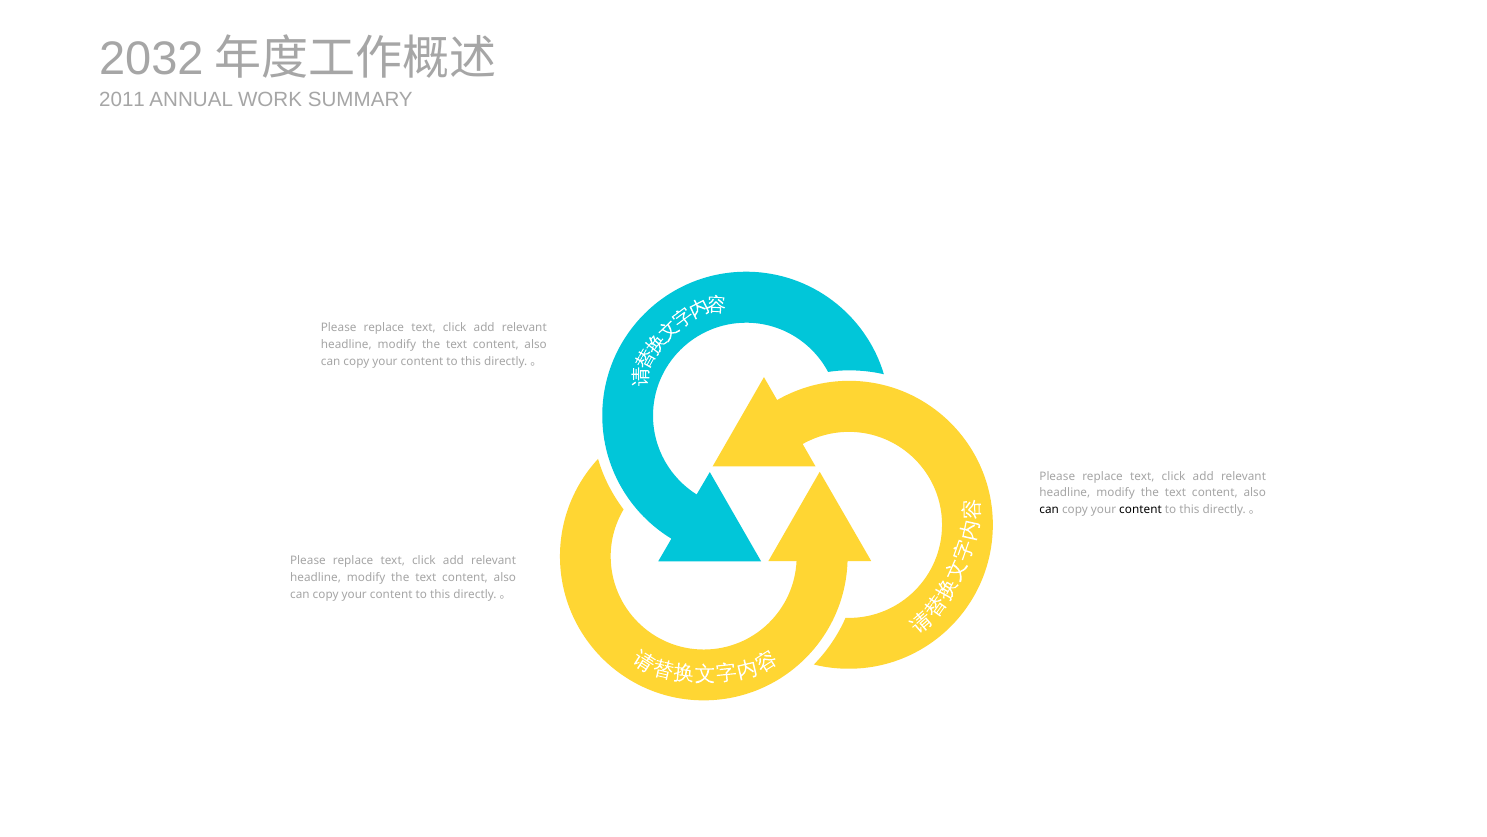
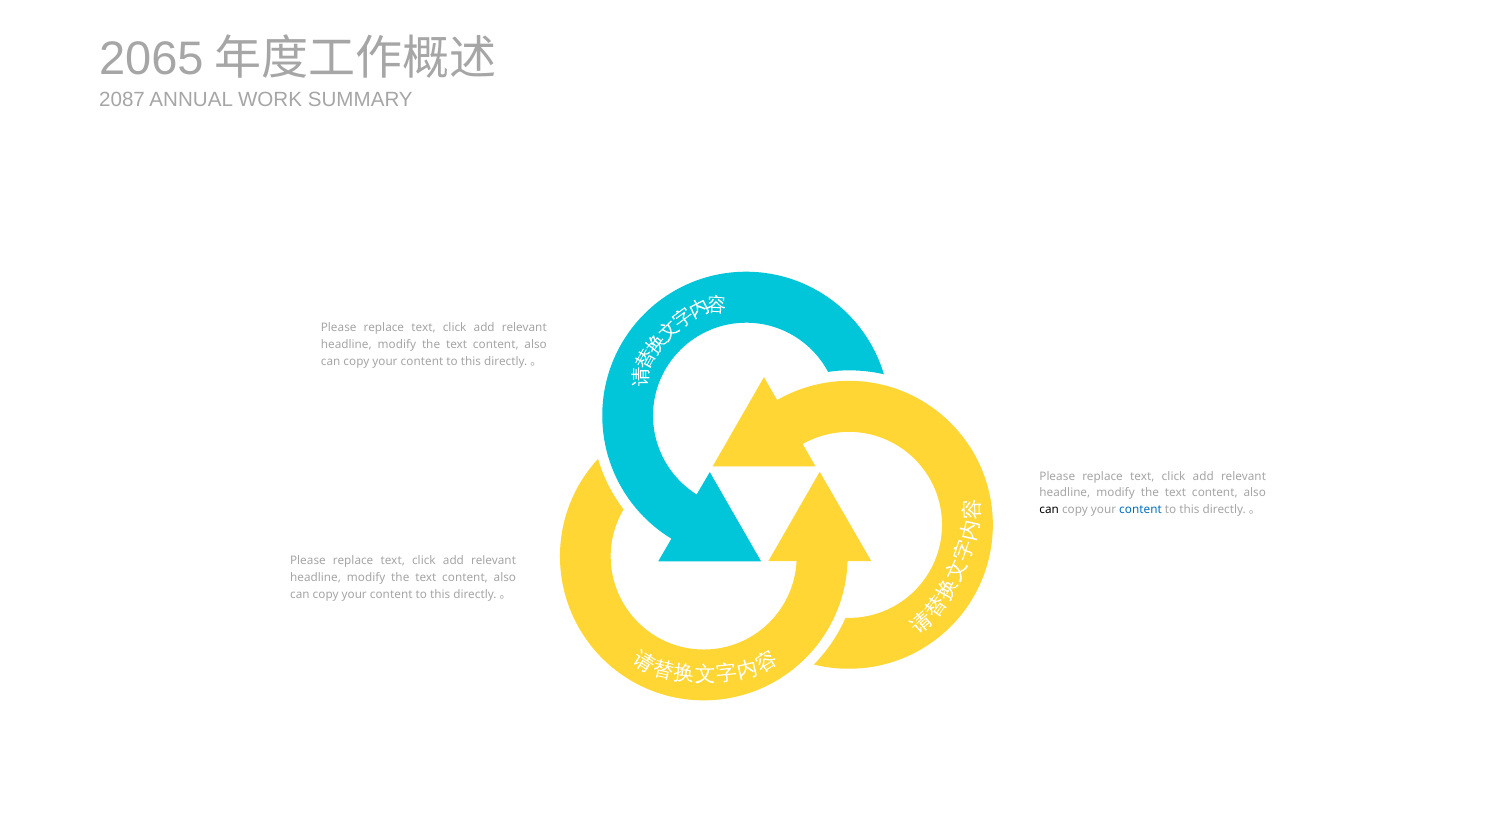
2032: 2032 -> 2065 (151, 59)
2011: 2011 -> 2087 (122, 100)
content colour: black -> blue (1140, 510)
